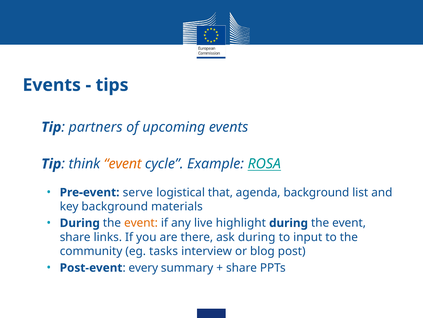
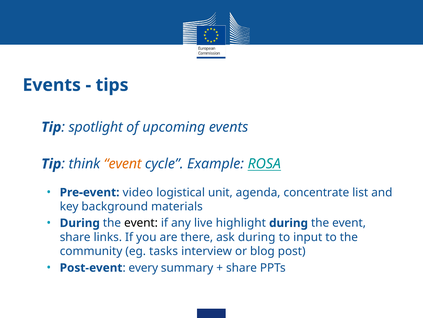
partners: partners -> spotlight (96, 127)
serve: serve -> video (138, 192)
that: that -> unit (220, 192)
agenda background: background -> concentrate (316, 192)
event colour: orange -> black (141, 223)
